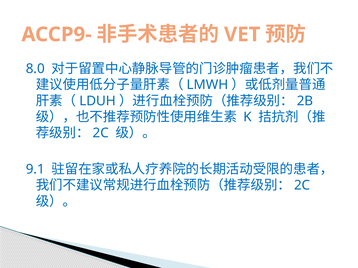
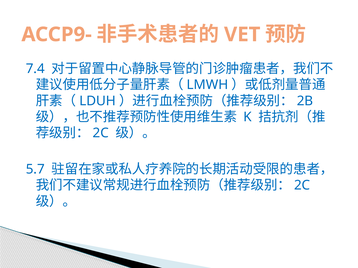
8.0: 8.0 -> 7.4 (35, 69)
9.1: 9.1 -> 5.7 (35, 169)
